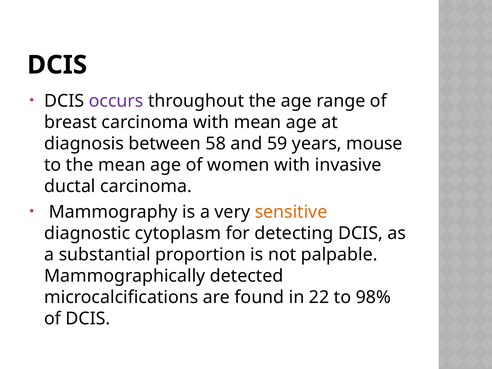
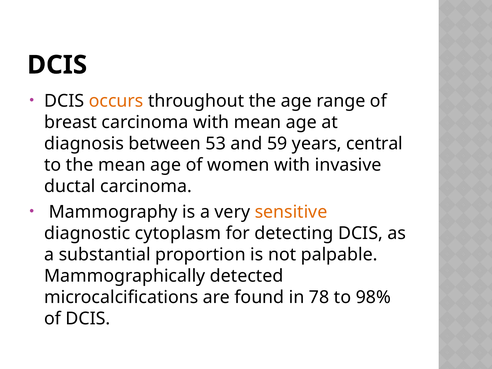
occurs colour: purple -> orange (116, 101)
58: 58 -> 53 (216, 144)
mouse: mouse -> central (374, 144)
22: 22 -> 78 (319, 297)
